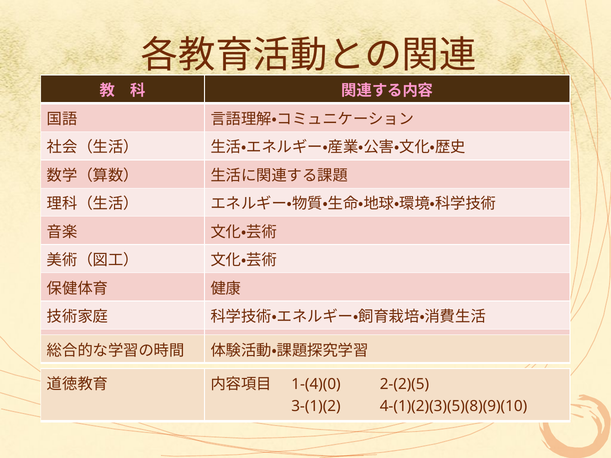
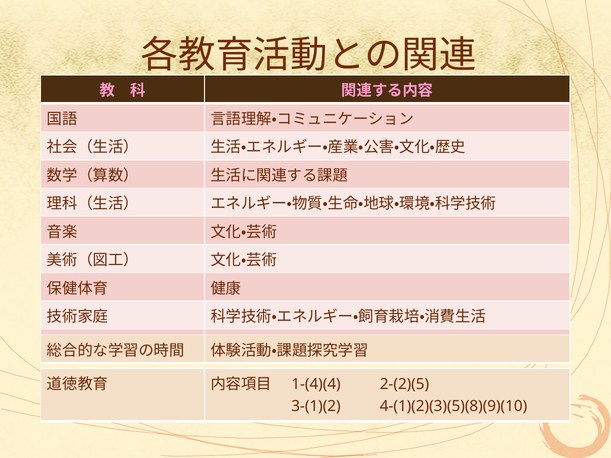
1-(4)(0: 1-(4)(0 -> 1-(4)(4 (316, 384)
